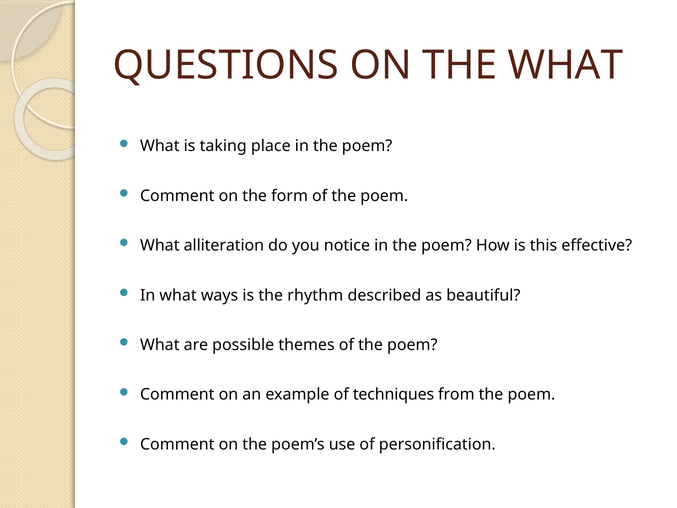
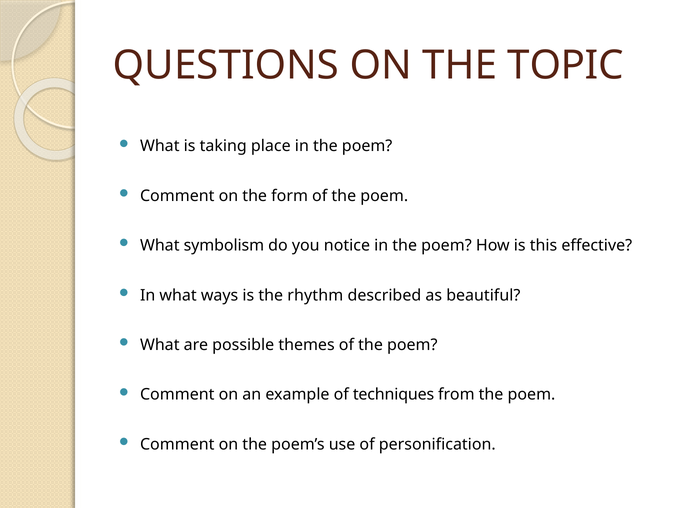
THE WHAT: WHAT -> TOPIC (566, 65)
alliteration: alliteration -> symbolism (224, 245)
